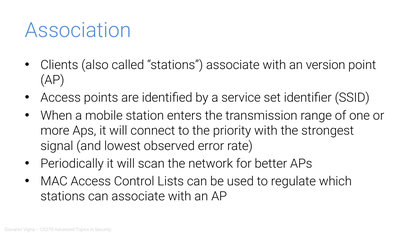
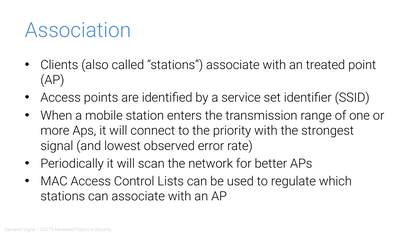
version: version -> treated (326, 65)
